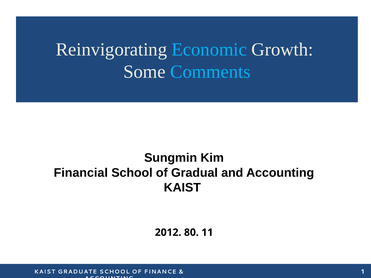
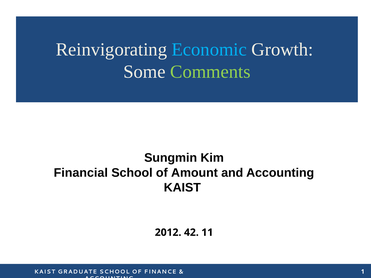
Comments colour: light blue -> light green (210, 72)
Gradual: Gradual -> Amount (194, 173)
80: 80 -> 42 (191, 233)
